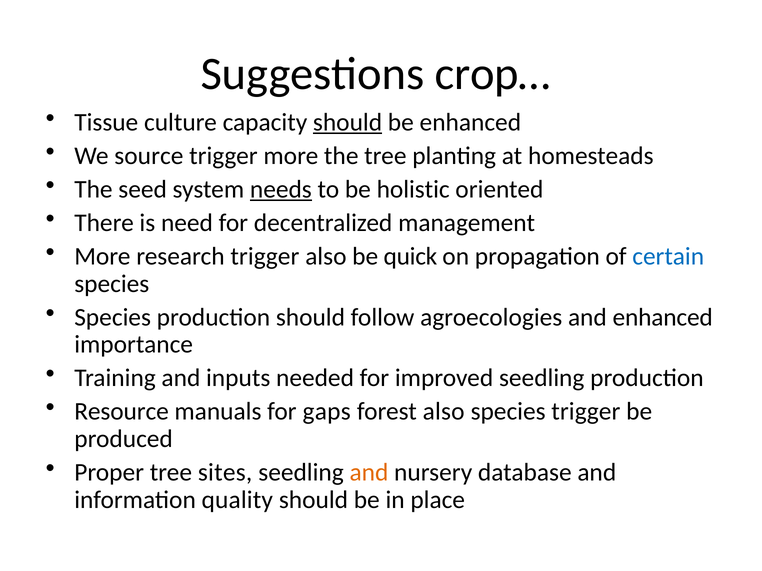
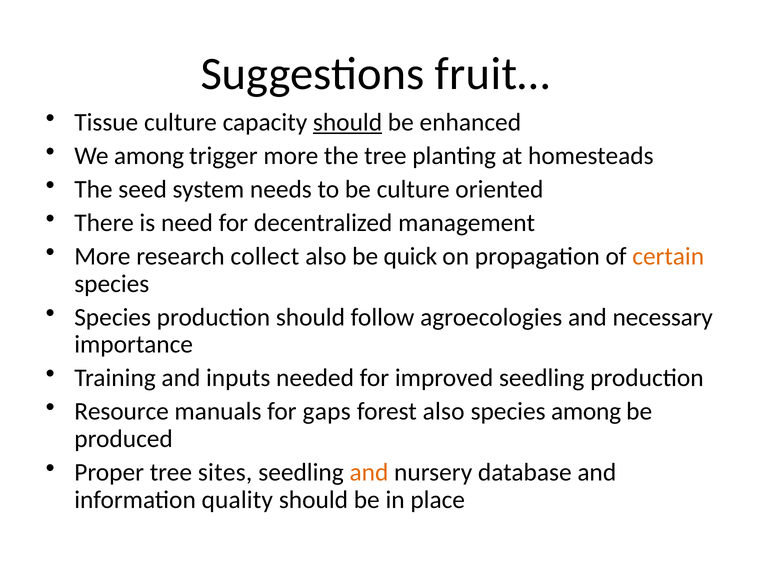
crop…: crop… -> fruit… (492, 74)
We source: source -> among (149, 156)
needs underline: present -> none (281, 189)
be holistic: holistic -> culture (413, 189)
research trigger: trigger -> collect (265, 256)
certain colour: blue -> orange (668, 256)
and enhanced: enhanced -> necessary (663, 317)
species trigger: trigger -> among (586, 412)
